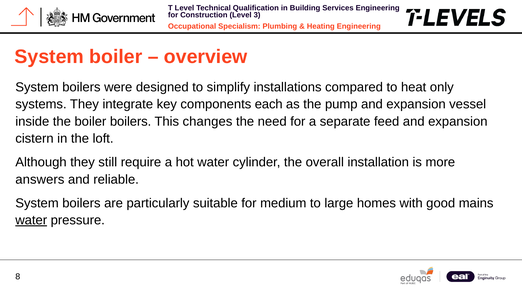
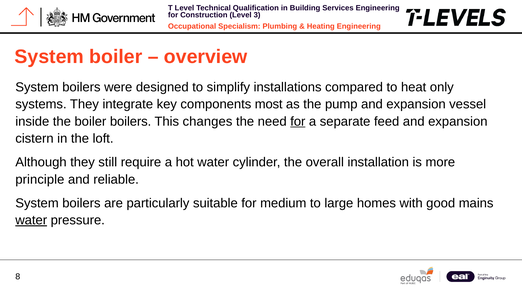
each: each -> most (269, 104)
for underline: none -> present (298, 121)
answers: answers -> principle (40, 179)
